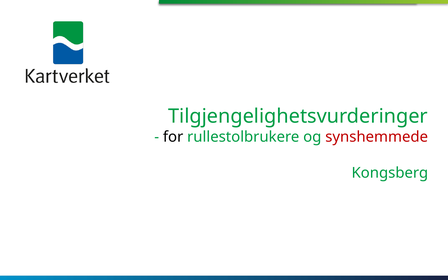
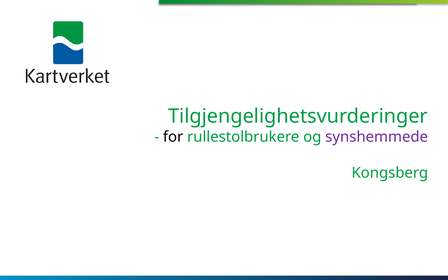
synshemmede colour: red -> purple (377, 137)
